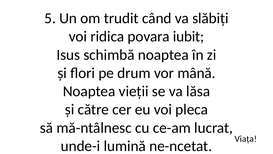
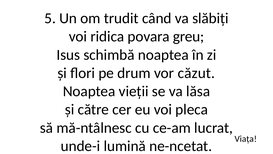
iubit: iubit -> greu (189, 36)
mână: mână -> căzut (196, 73)
